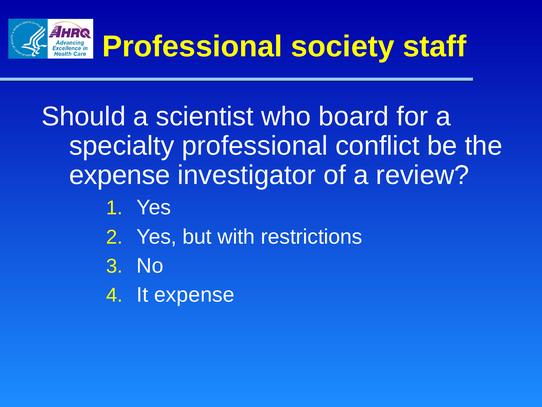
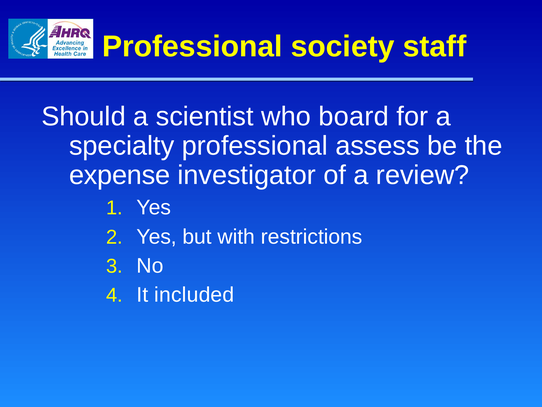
conflict: conflict -> assess (378, 146)
It expense: expense -> included (194, 295)
